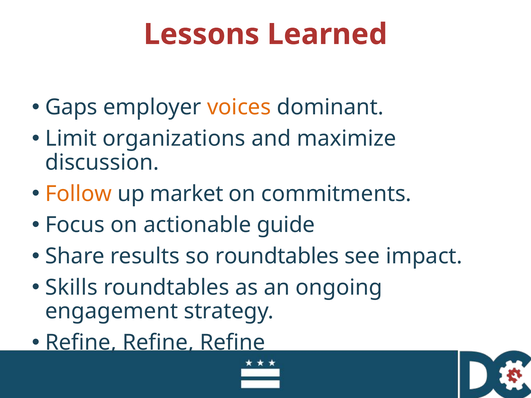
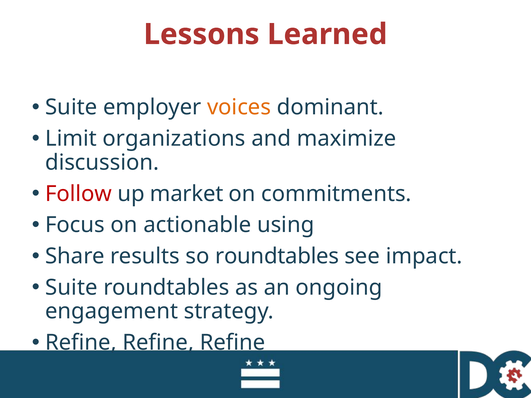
Gaps: Gaps -> Suite (71, 107)
Follow colour: orange -> red (78, 194)
guide: guide -> using (286, 225)
Skills: Skills -> Suite (71, 288)
